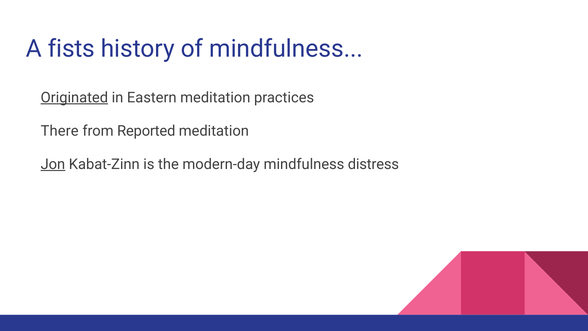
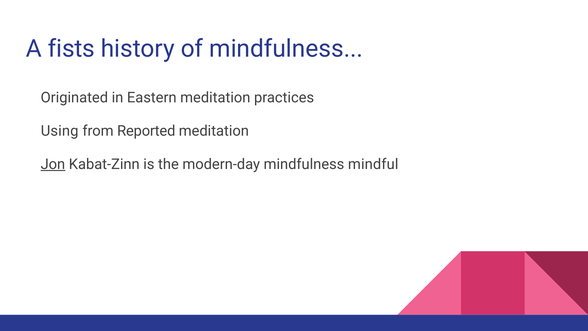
Originated underline: present -> none (74, 97)
There: There -> Using (60, 131)
distress: distress -> mindful (373, 164)
